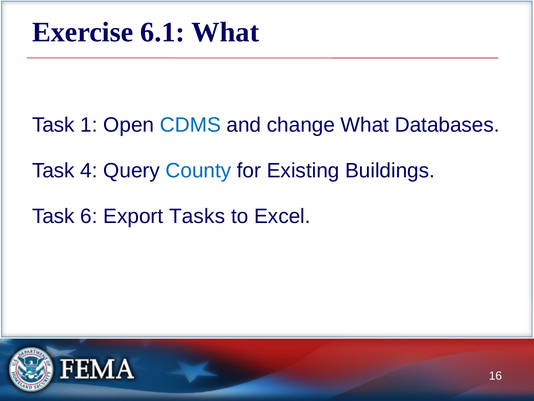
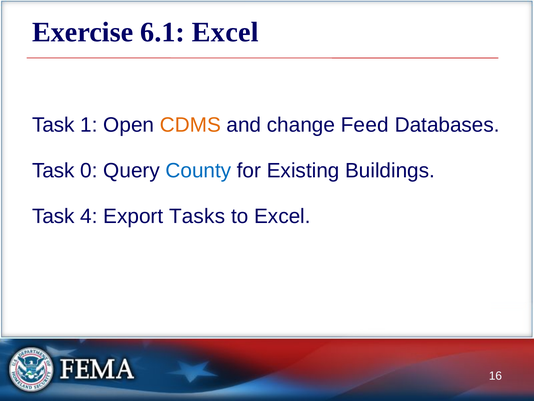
6.1 What: What -> Excel (225, 32)
CDMS colour: blue -> orange (190, 125)
change What: What -> Feed (365, 125)
4: 4 -> 0 (89, 170)
6: 6 -> 4 (89, 216)
